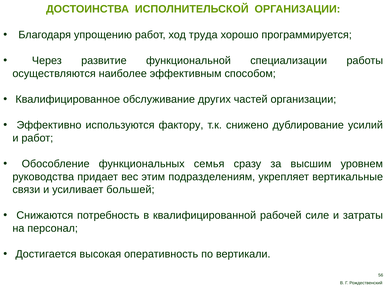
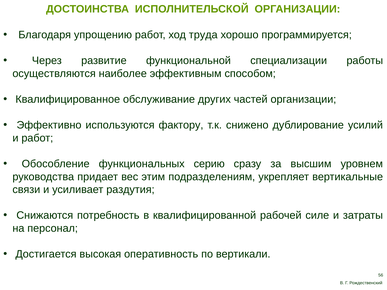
семья: семья -> серию (209, 164)
большей: большей -> раздутия (130, 190)
